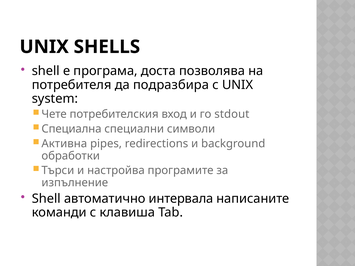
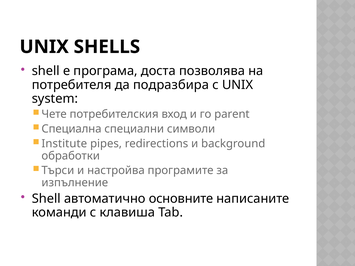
stdout: stdout -> parent (232, 114)
Активна: Активна -> Institute (64, 144)
интервала: интервала -> основните (181, 199)
